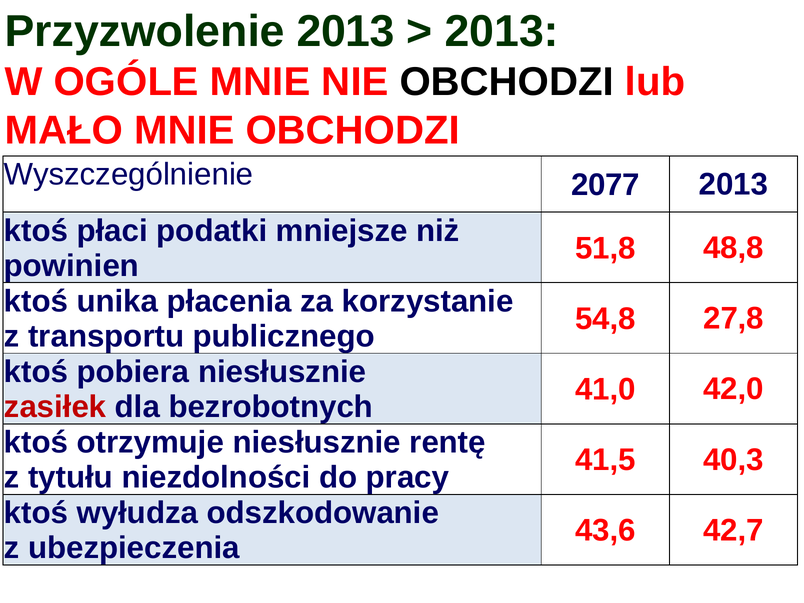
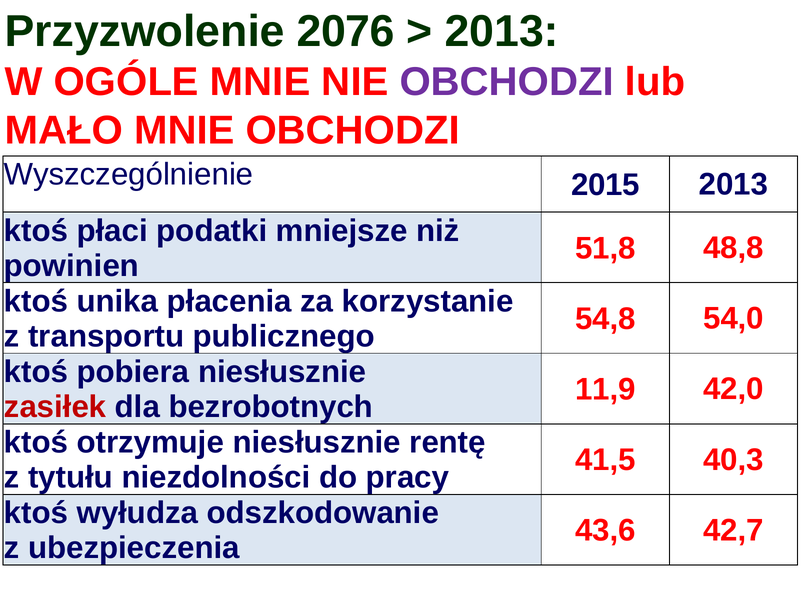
Przyzwolenie 2013: 2013 -> 2076 (346, 31)
OBCHODZI colour: black -> purple (507, 82)
2077: 2077 -> 2015 (606, 185)
27,8: 27,8 -> 54,0 (734, 318)
41,0: 41,0 -> 11,9 (605, 389)
